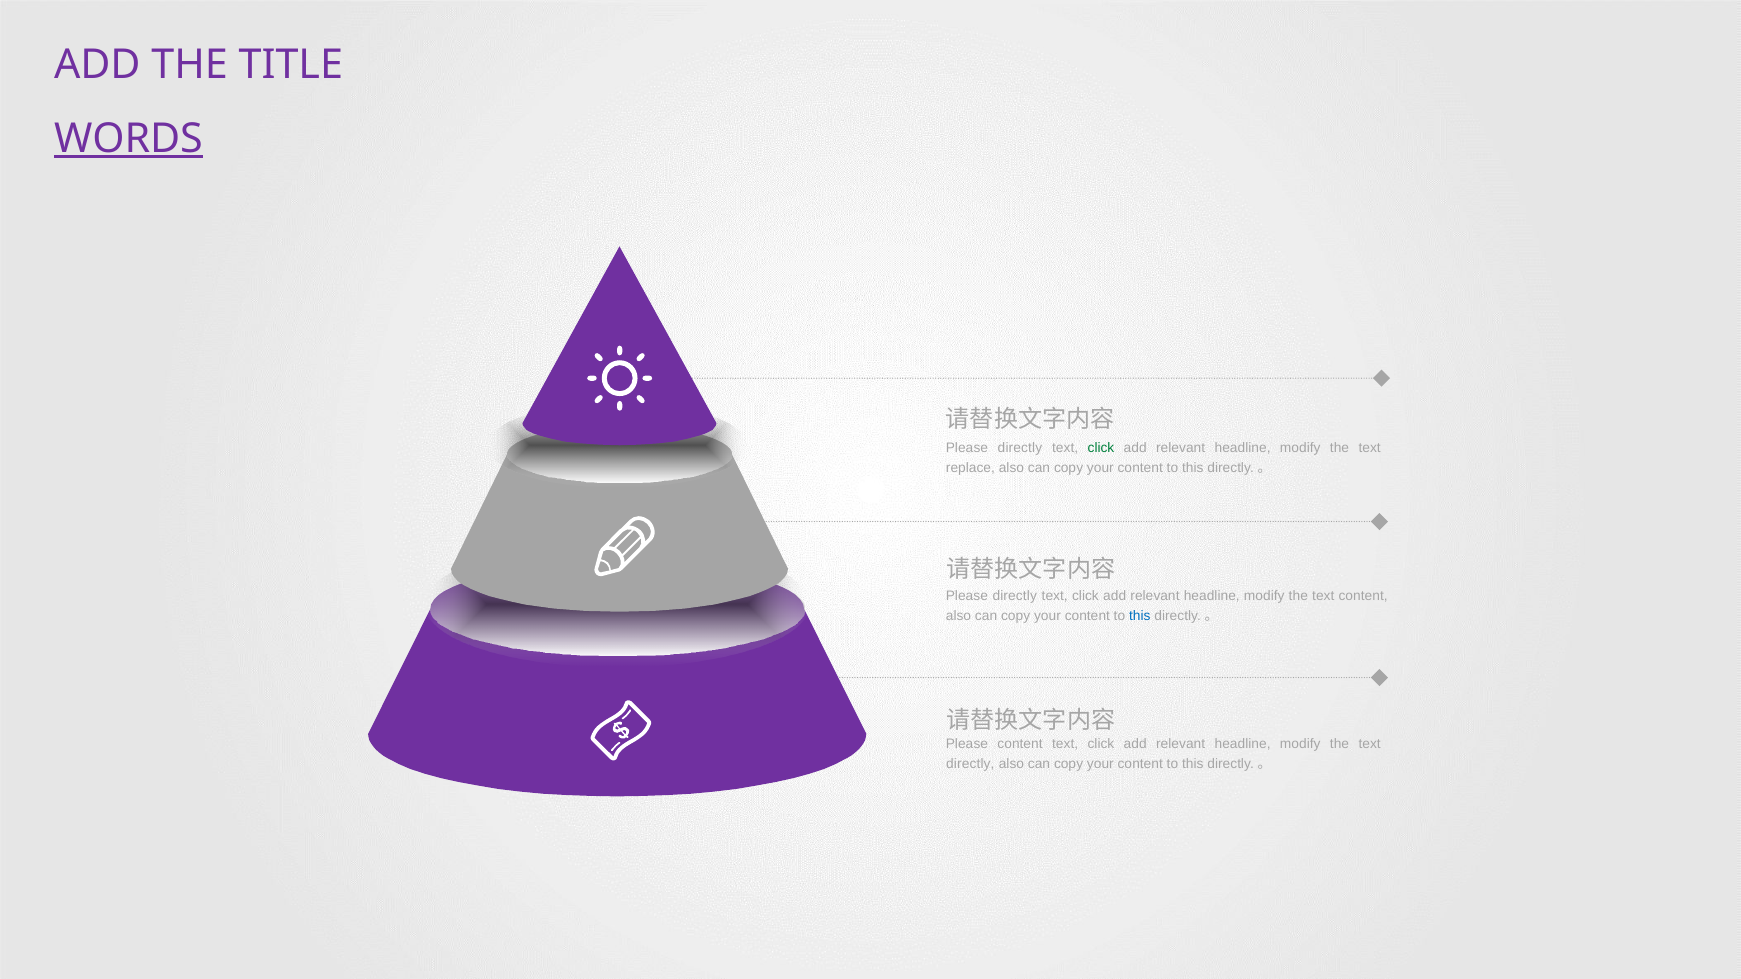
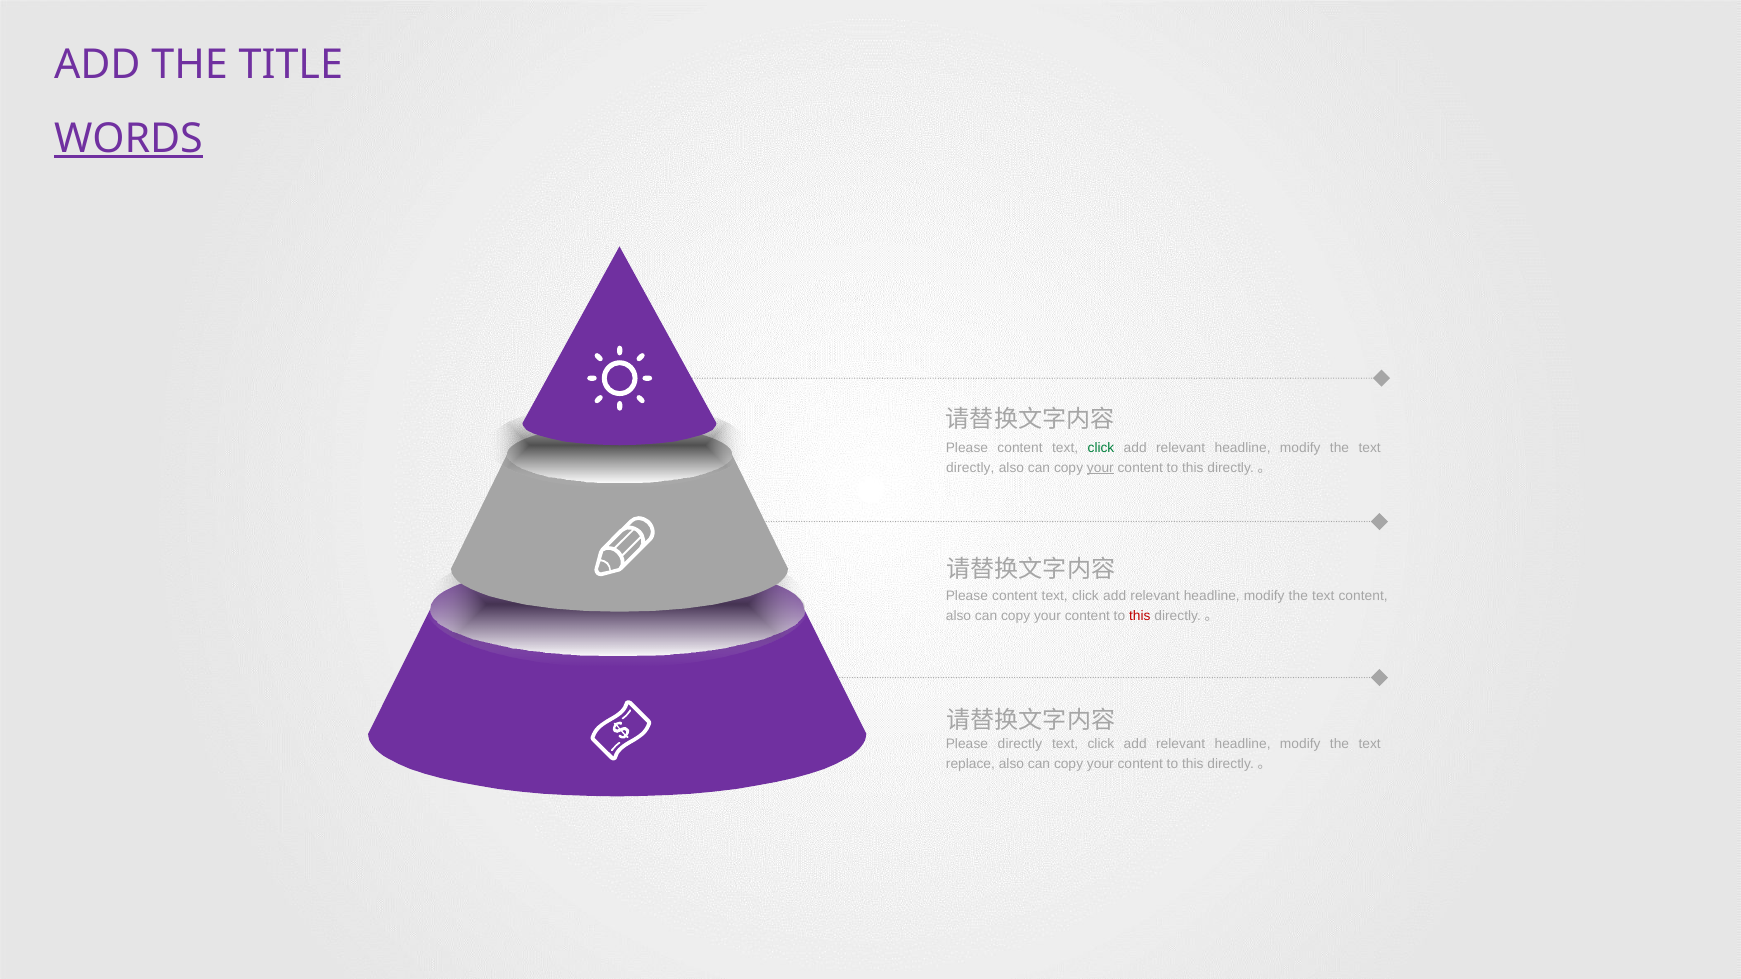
directly: directly -> content (1020, 448)
replace: replace -> directly (970, 468)
your underline: none -> present (1100, 468)
directly: directly -> content (1015, 596)
this colour: blue -> red (1140, 616)
Please content: content -> directly (1020, 744)
directly: directly -> replace (970, 764)
